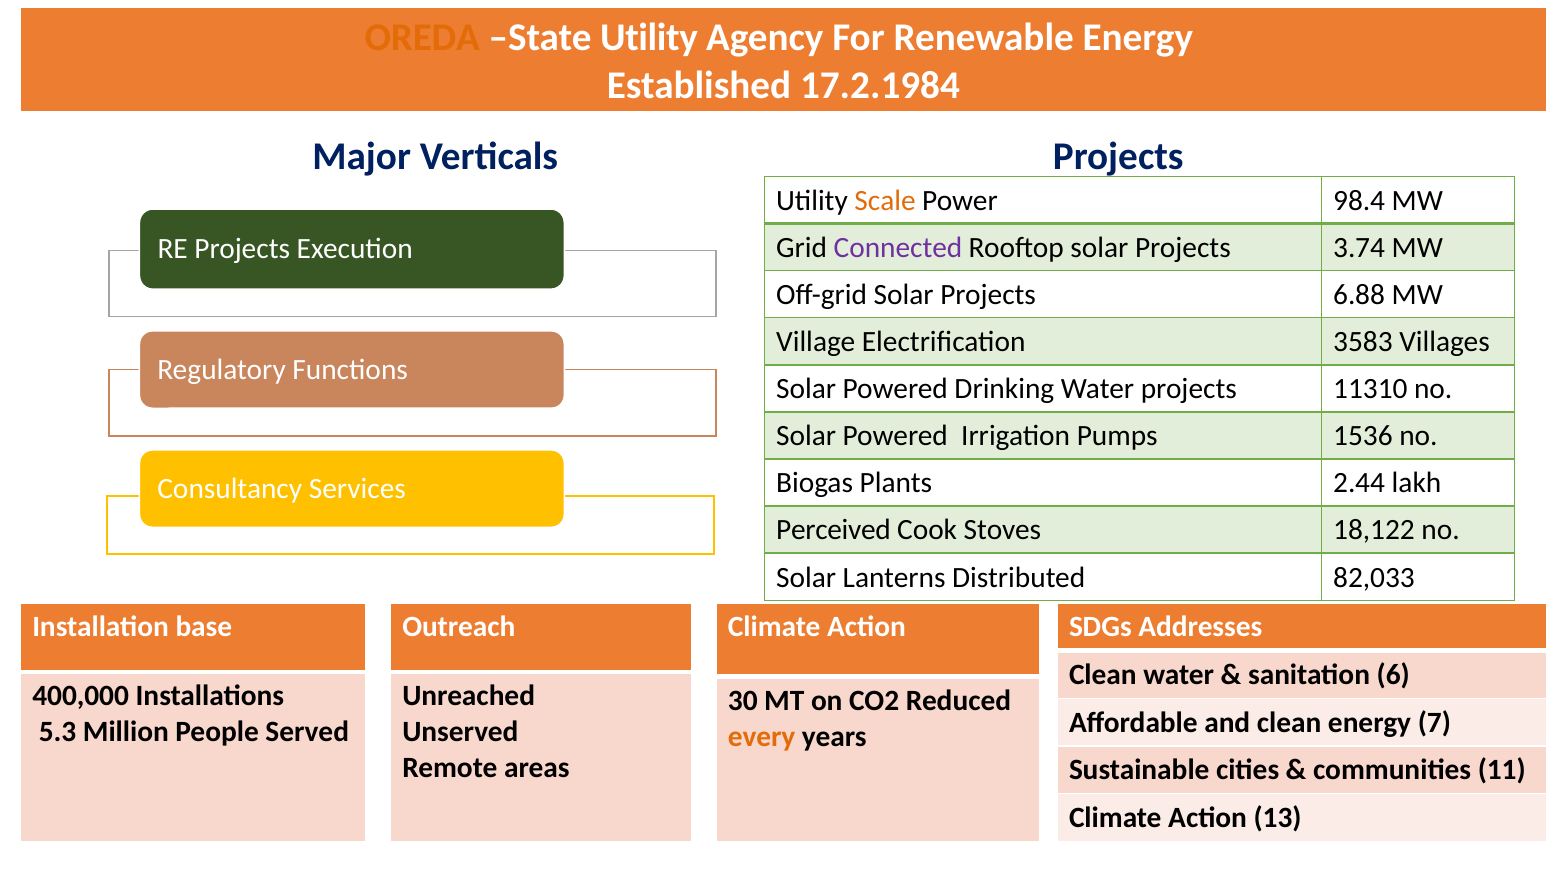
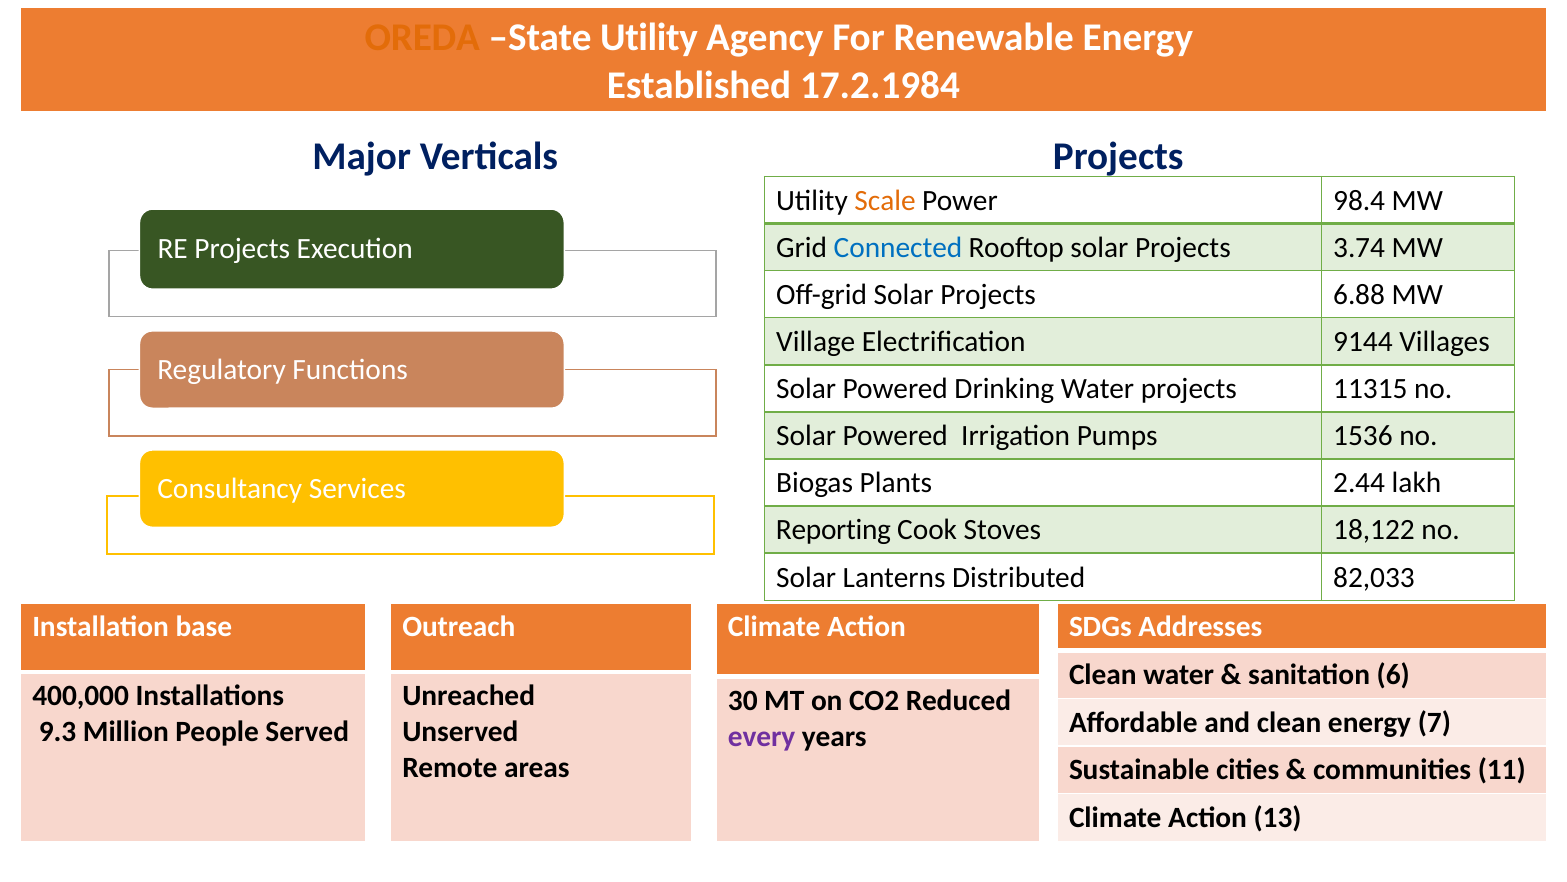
Connected colour: purple -> blue (898, 248)
3583: 3583 -> 9144 (1363, 342)
11310: 11310 -> 11315 (1370, 389)
Perceived: Perceived -> Reporting (834, 530)
5.3: 5.3 -> 9.3 (58, 731)
every colour: orange -> purple (762, 736)
